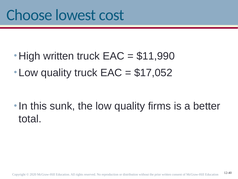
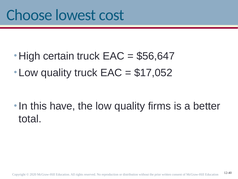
High written: written -> certain (59, 56)
$11,990: $11,990 -> $56,647 (156, 56)
sunk: sunk -> have (62, 106)
